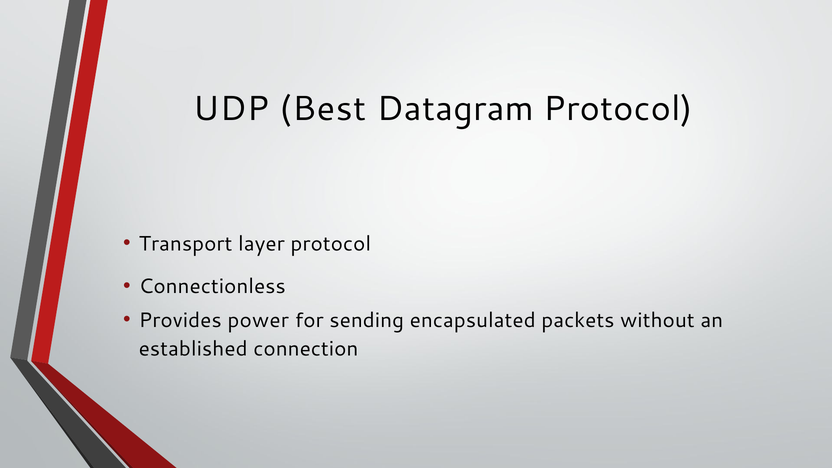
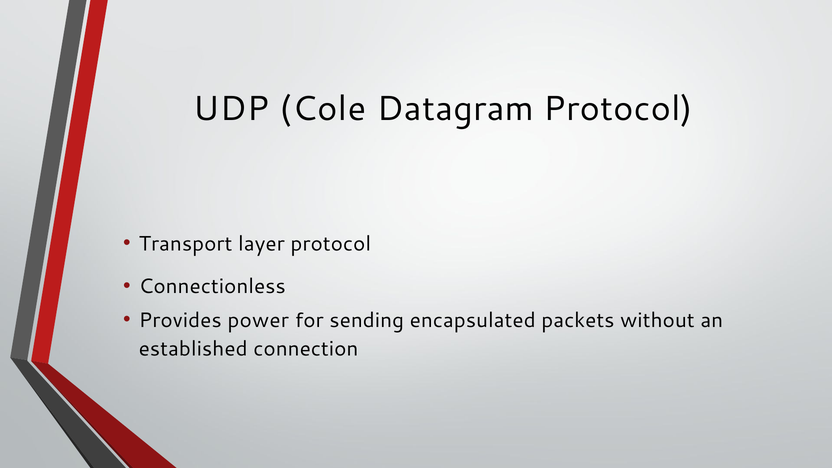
Best: Best -> Cole (323, 109)
